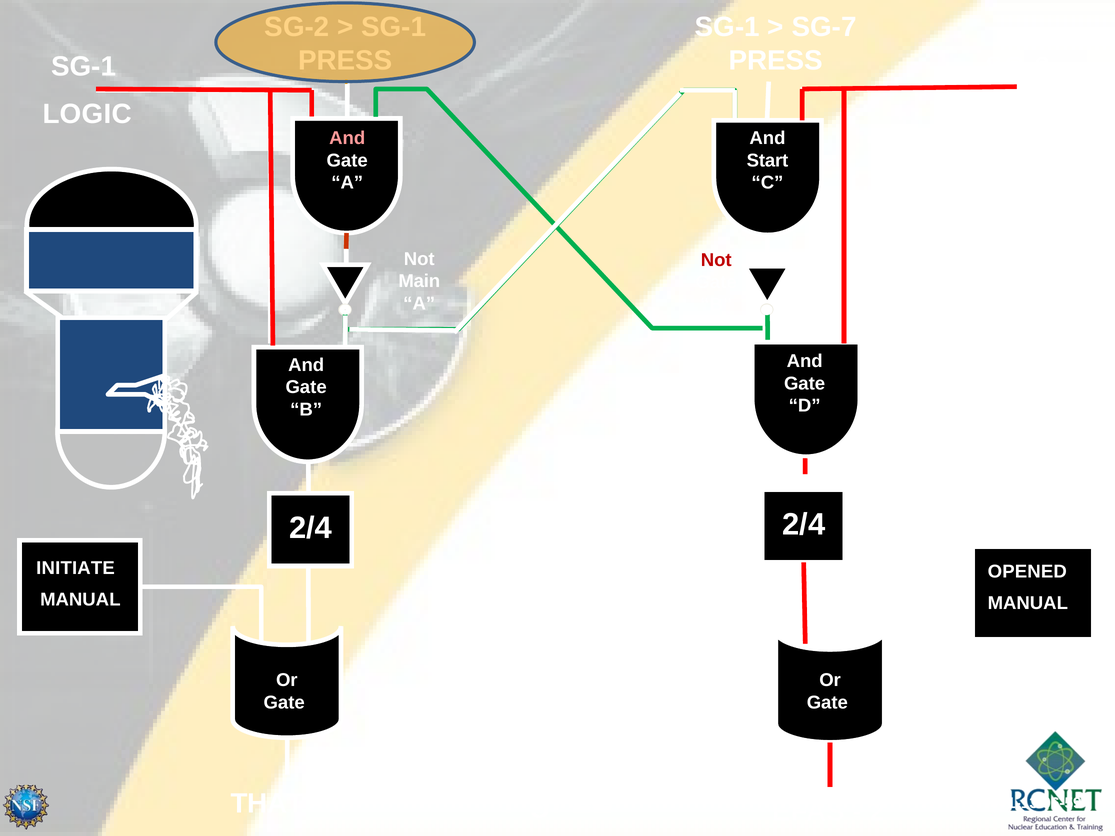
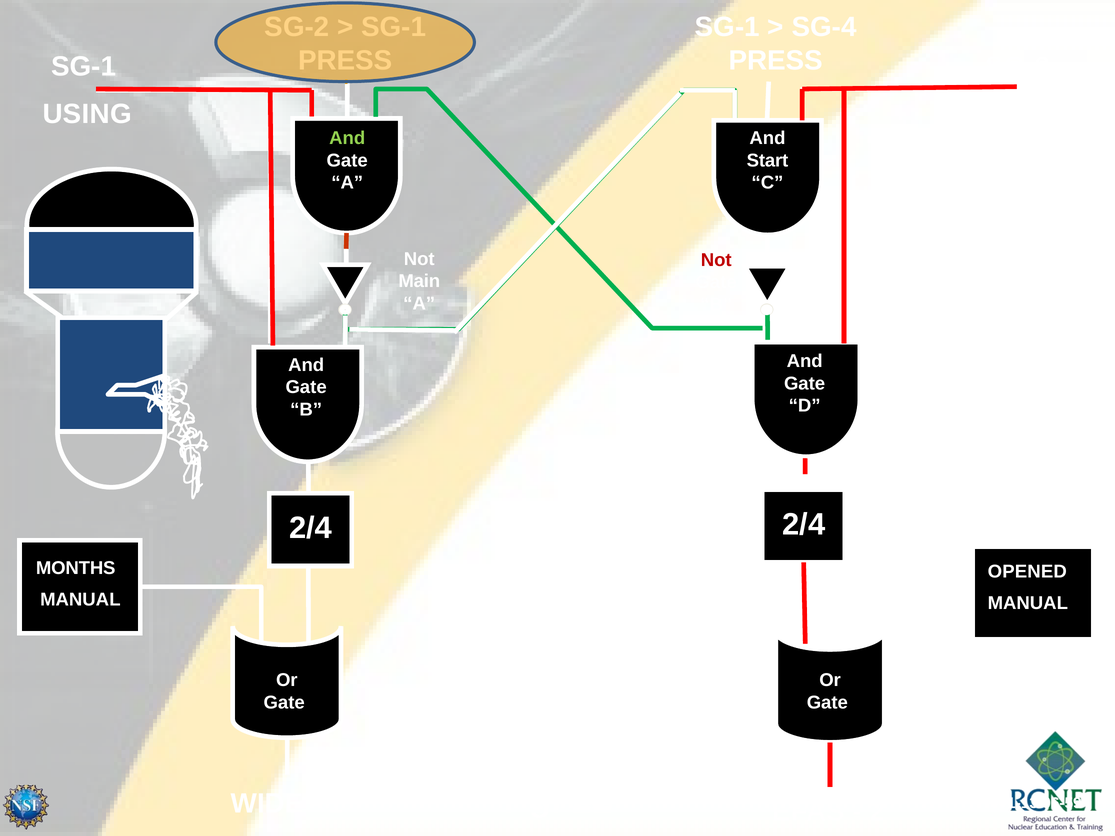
SG-7: SG-7 -> SG-4 (824, 27)
LOGIC: LOGIC -> USING (87, 114)
And colour: pink -> light green (347, 138)
INITIATE: INITIATE -> MONTHS (76, 568)
THAT: THAT -> WIDE (267, 804)
